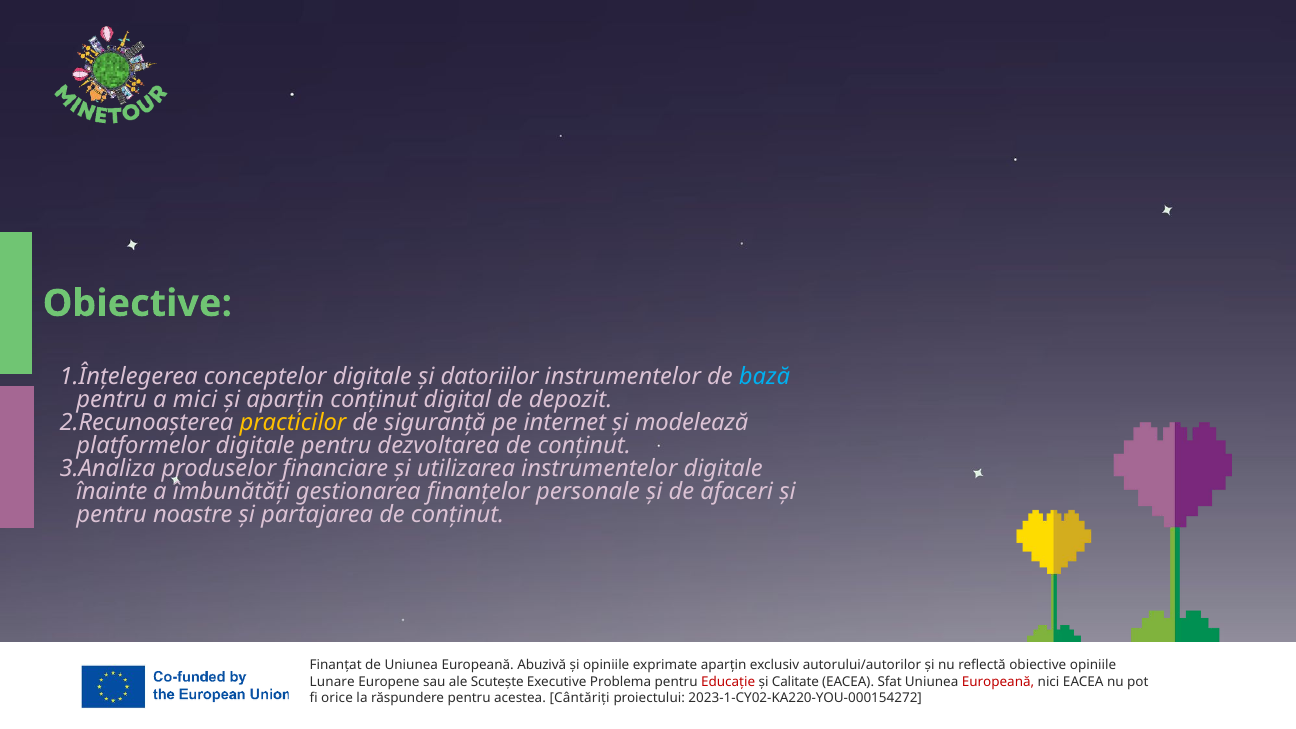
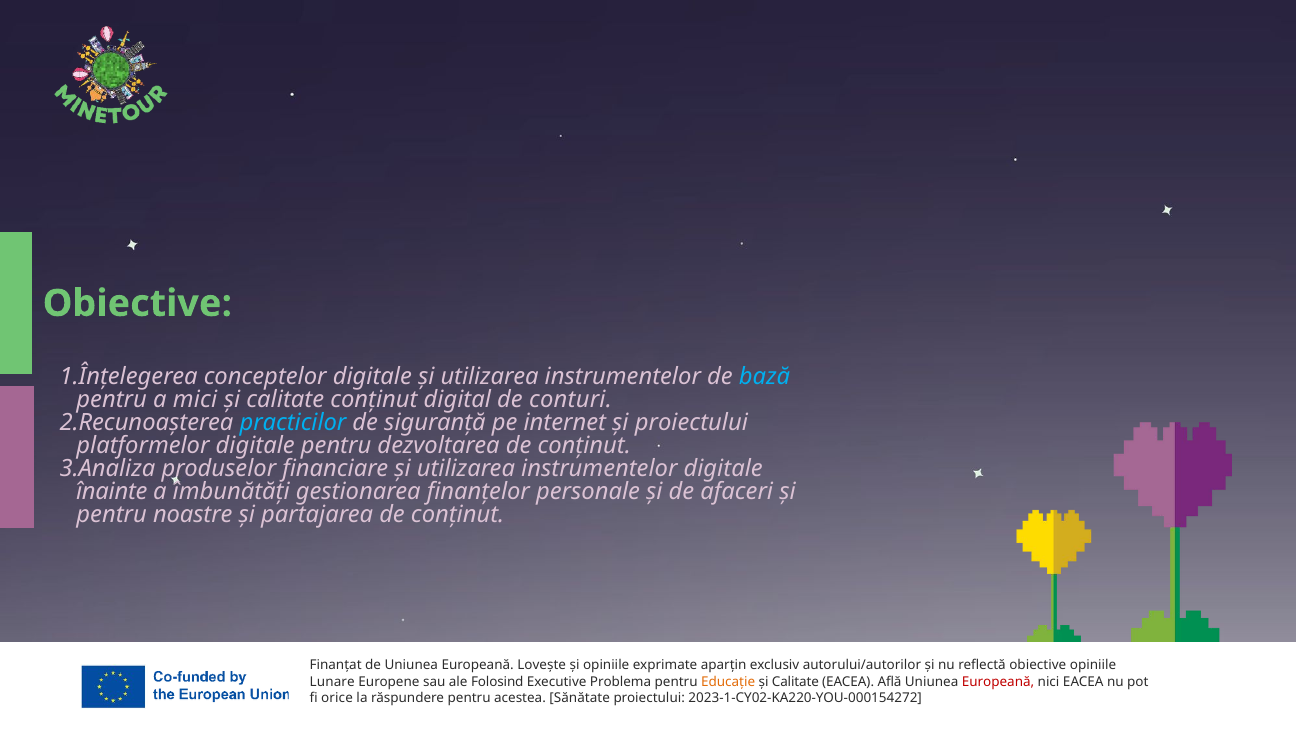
digitale și datoriilor: datoriilor -> utilizarea (490, 376)
aparțin: aparțin -> calitate (285, 399)
depozit: depozit -> conturi (570, 399)
practicilor colour: yellow -> light blue (293, 423)
și modelează: modelează -> proiectului (691, 423)
Abuzivă: Abuzivă -> Lovește (542, 665)
Scutește: Scutește -> Folosind (497, 682)
Educație colour: red -> orange (728, 682)
Sfat: Sfat -> Află (890, 682)
Cântăriți: Cântăriți -> Sănătate (580, 698)
